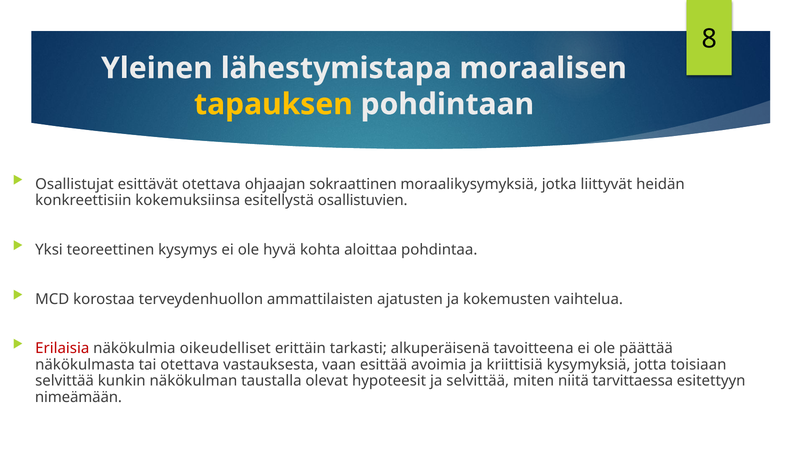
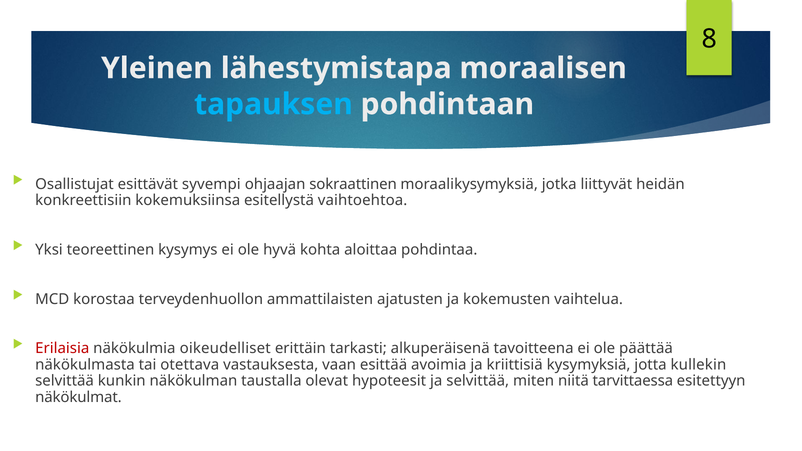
tapauksen colour: yellow -> light blue (273, 104)
esittävät otettava: otettava -> syvempi (211, 184)
osallistuvien: osallistuvien -> vaihtoehtoa (363, 201)
toisiaan: toisiaan -> kullekin (698, 365)
nimeämään: nimeämään -> näkökulmat (78, 397)
